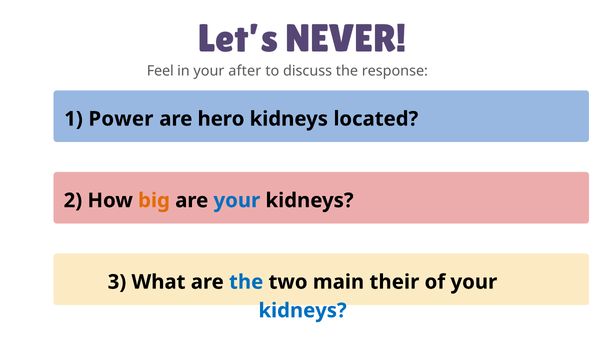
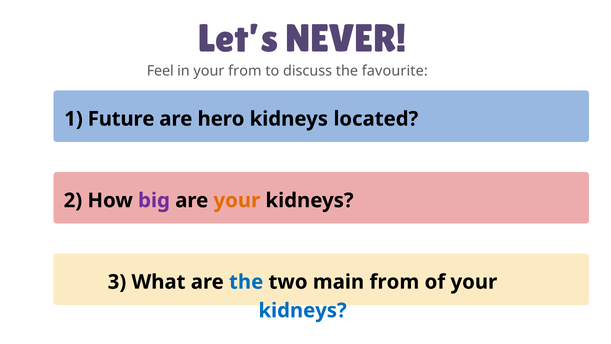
your after: after -> from (245, 71)
response: response -> favourite (395, 71)
Power: Power -> Future (121, 119)
big colour: orange -> purple (154, 200)
your colour: blue -> orange (237, 200)
main their: their -> from (394, 282)
